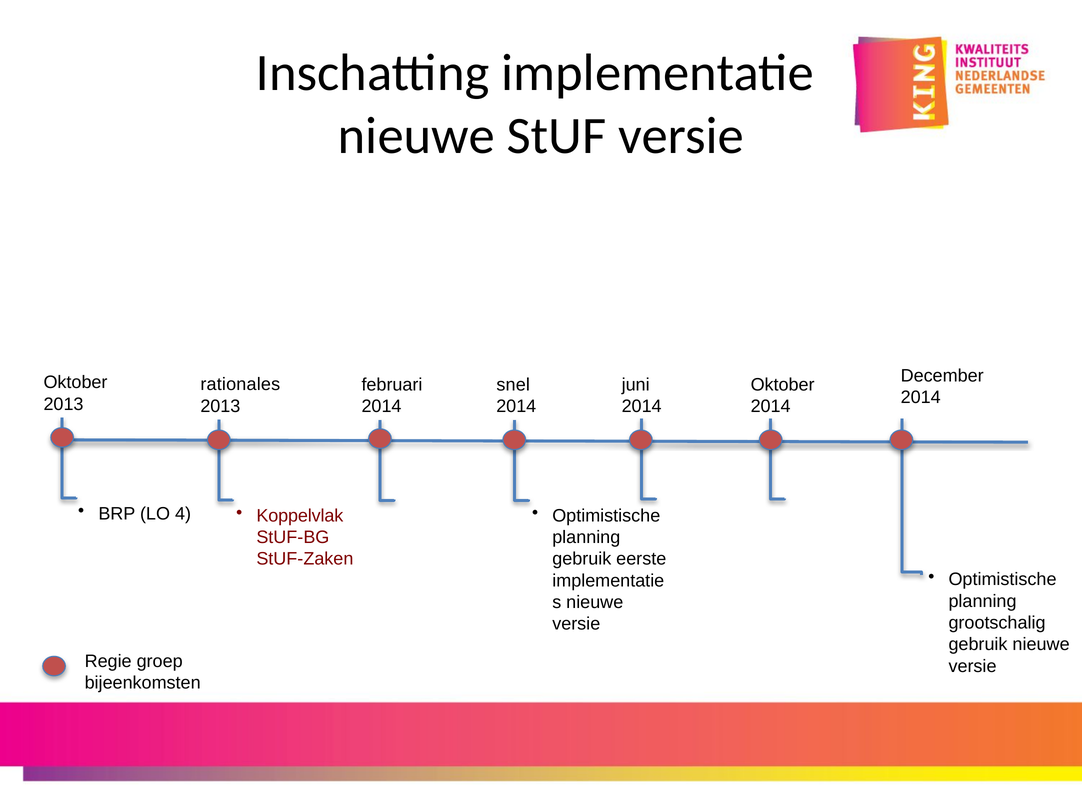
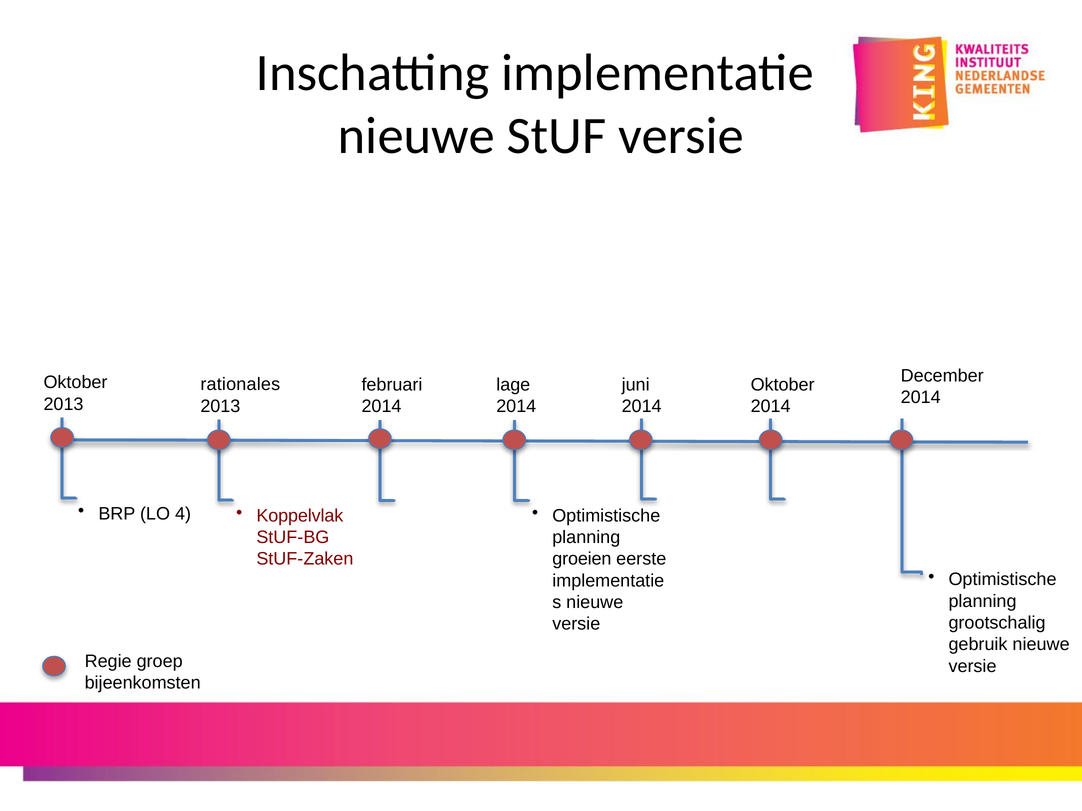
snel: snel -> lage (513, 385)
gebruik: gebruik -> groeien (582, 559)
